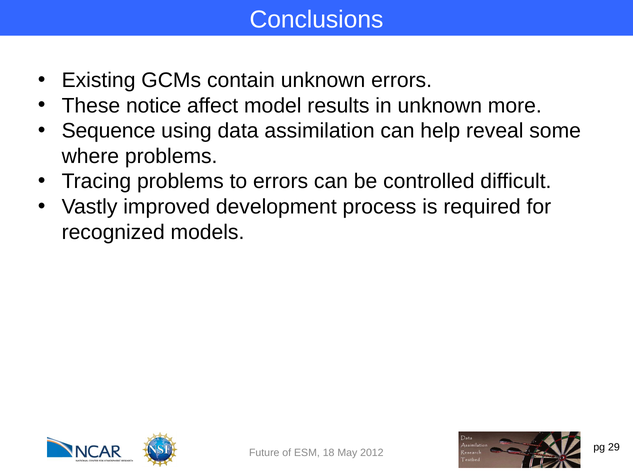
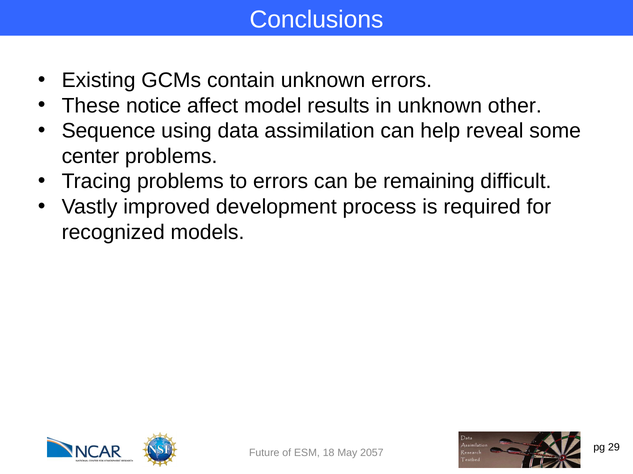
more: more -> other (515, 106)
where: where -> center (90, 156)
controlled: controlled -> remaining (429, 182)
2012: 2012 -> 2057 (372, 453)
